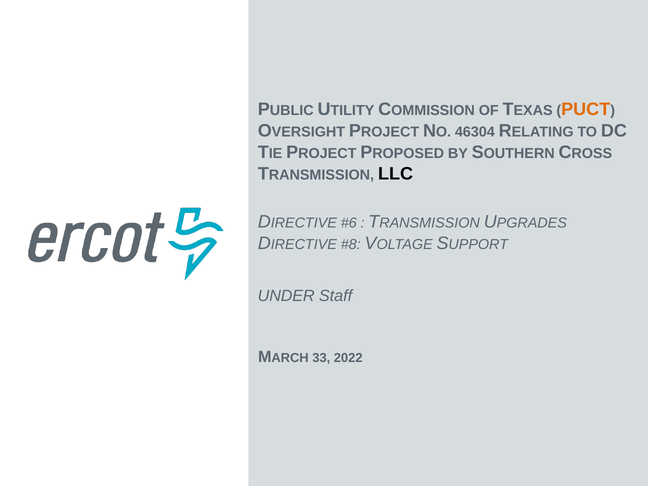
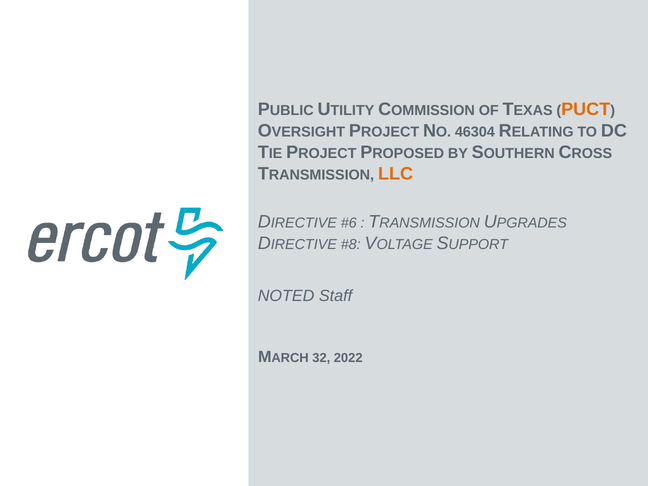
LLC colour: black -> orange (396, 174)
UNDER: UNDER -> NOTED (286, 296)
33: 33 -> 32 (321, 358)
